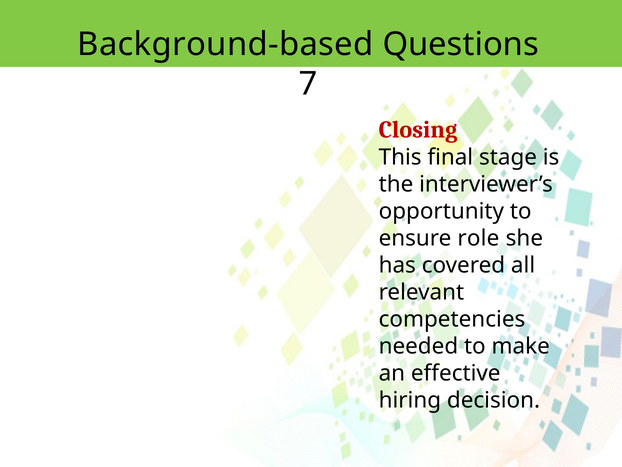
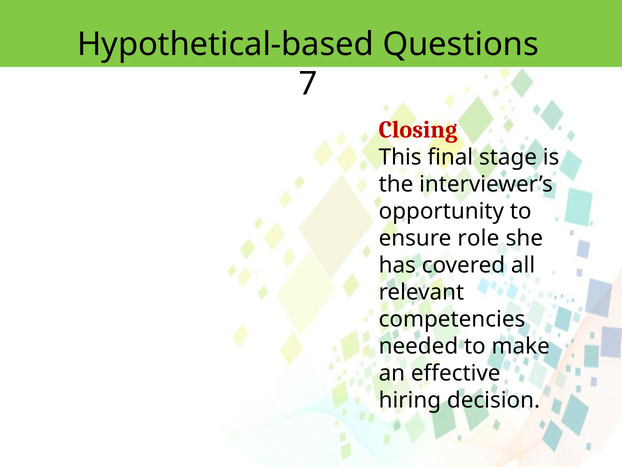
Background-based: Background-based -> Hypothetical-based (226, 44)
